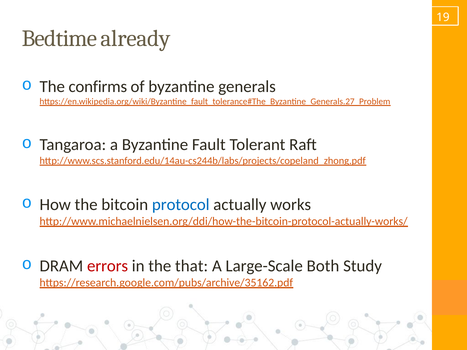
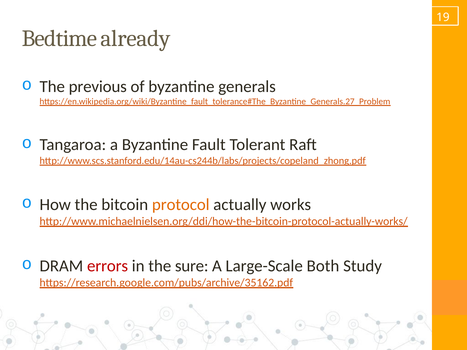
confirms: confirms -> previous (98, 87)
protocol colour: blue -> orange (181, 205)
that: that -> sure (192, 266)
